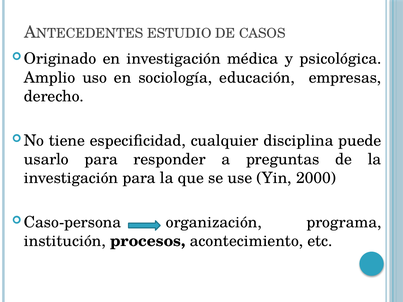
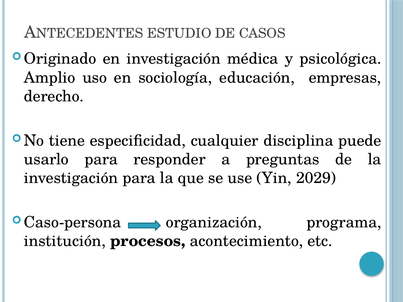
2000: 2000 -> 2029 (316, 178)
